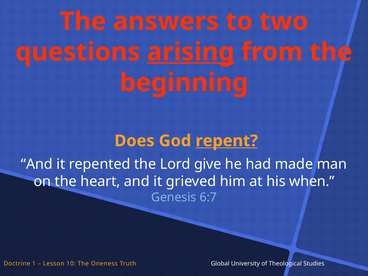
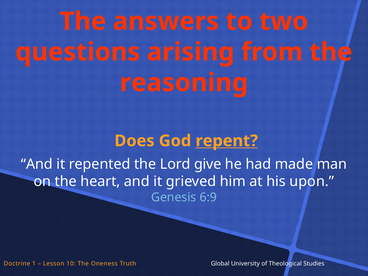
arising underline: present -> none (191, 52)
beginning: beginning -> reasoning (184, 83)
when: when -> upon (312, 181)
6:7: 6:7 -> 6:9 (208, 197)
